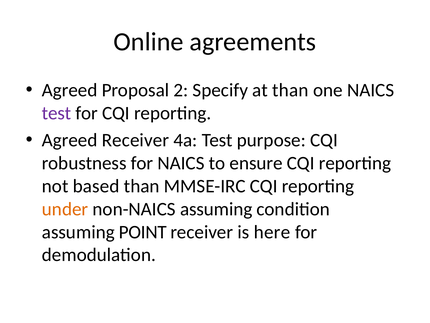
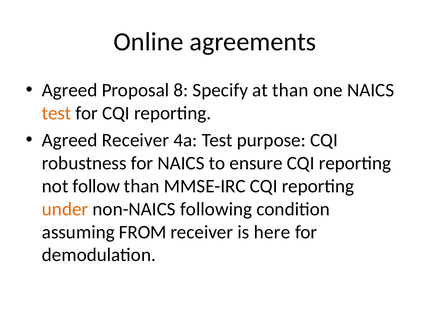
2: 2 -> 8 (181, 90)
test colour: purple -> orange (57, 113)
based: based -> follow (96, 186)
non-NAICS assuming: assuming -> following (216, 209)
POINT: POINT -> FROM (143, 232)
